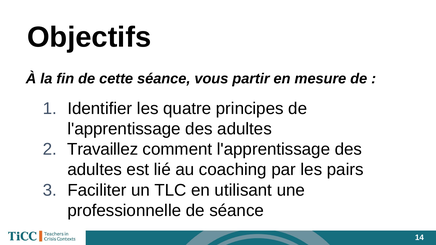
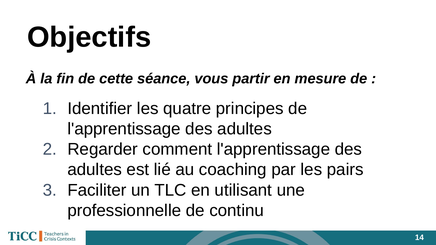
Travaillez: Travaillez -> Regarder (103, 150)
de séance: séance -> continu (237, 211)
